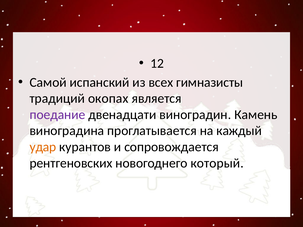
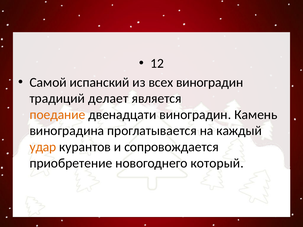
всех гимназисты: гимназисты -> виноградин (210, 82)
окопах: окопах -> делает (108, 99)
поедание colour: purple -> orange (57, 115)
рентгеновских: рентгеновских -> приобретение (71, 163)
